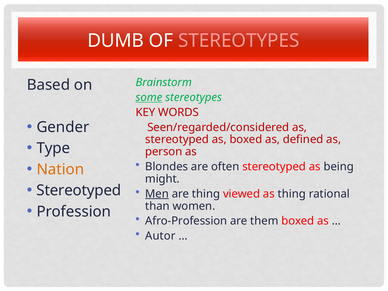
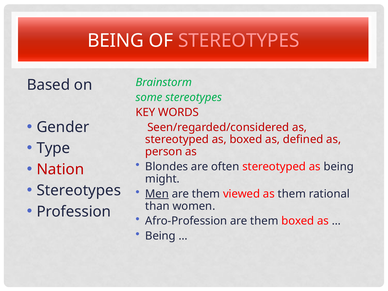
DUMB: DUMB -> BEING (116, 41)
some underline: present -> none (149, 97)
Nation colour: orange -> red (60, 169)
Stereotyped: Stereotyped -> Stereotypes (79, 190)
thing: thing -> them (206, 194)
as thing: thing -> them (292, 194)
Autor: Autor -> Being (160, 236)
